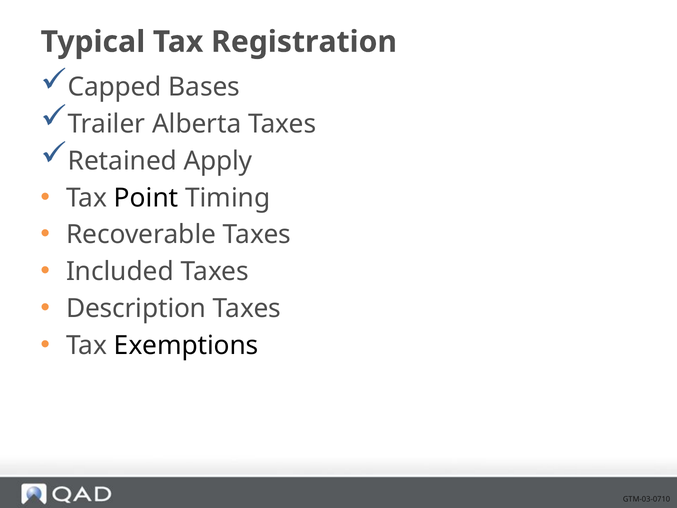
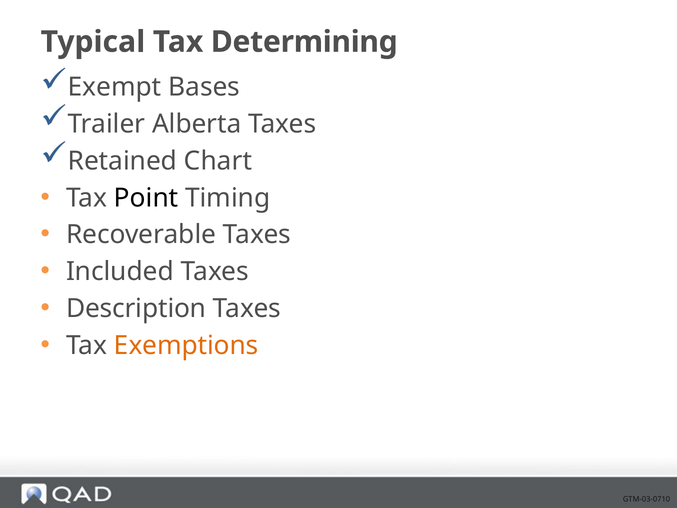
Registration: Registration -> Determining (304, 42)
Capped: Capped -> Exempt (115, 87)
Apply: Apply -> Chart (218, 161)
Exemptions colour: black -> orange (186, 345)
